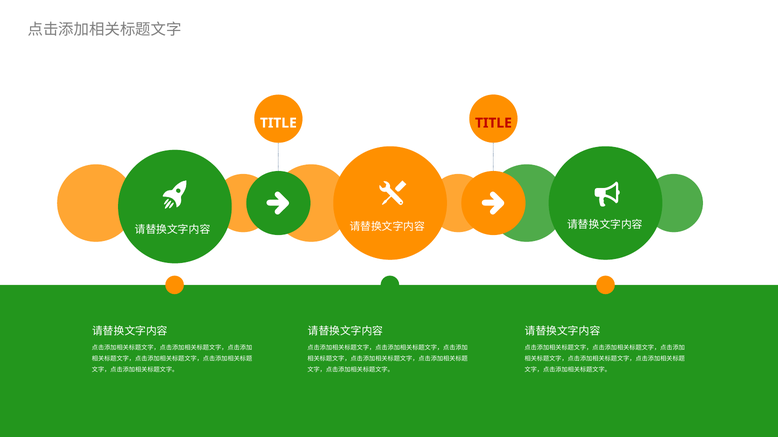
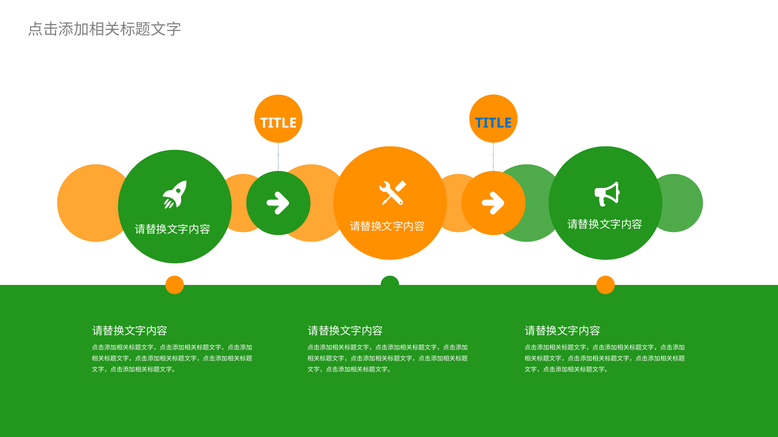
TITLE colour: red -> blue (493, 123)
